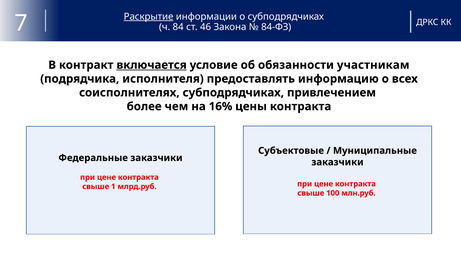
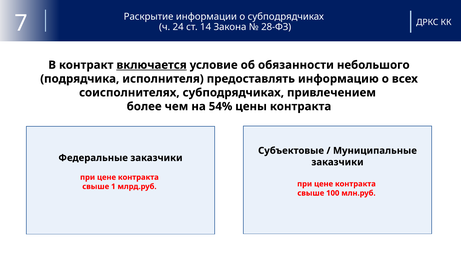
Раскрытие underline: present -> none (149, 17)
84: 84 -> 24 (178, 27)
46: 46 -> 14 (206, 27)
84-ФЗ: 84-ФЗ -> 28-ФЗ (276, 27)
участникам: участникам -> небольшого (373, 65)
16%: 16% -> 54% (221, 107)
